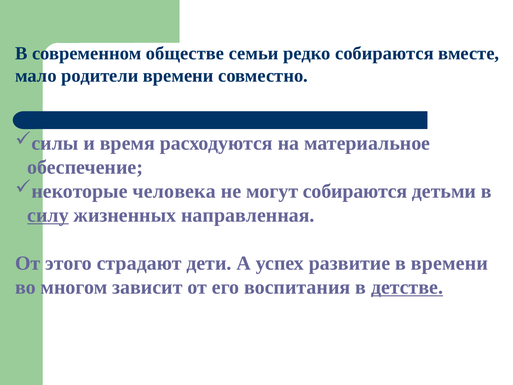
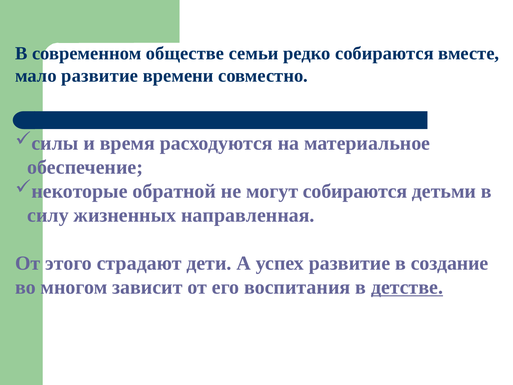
мало родители: родители -> развитие (100, 76)
человека: человека -> обратной (174, 191)
силу underline: present -> none (48, 215)
в времени: времени -> создание (450, 263)
